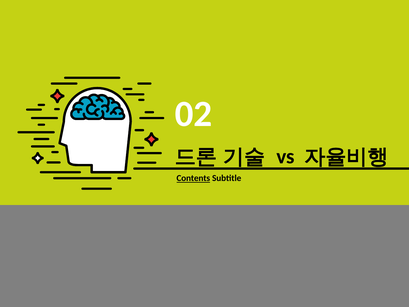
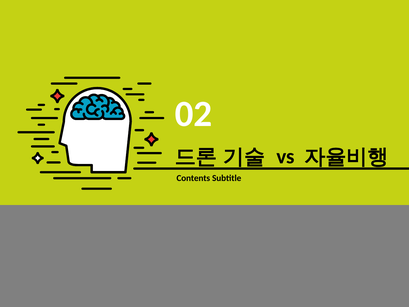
Contents underline: present -> none (193, 178)
